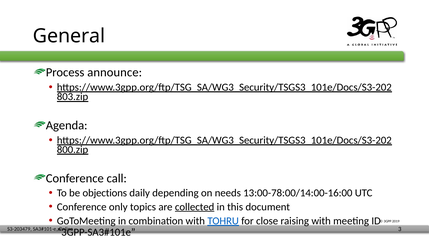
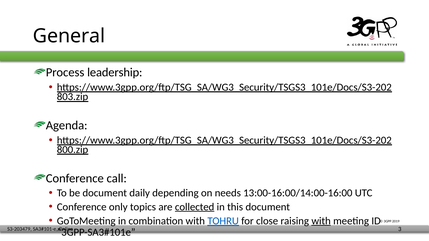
announce: announce -> leadership (115, 73)
be objections: objections -> document (105, 193)
13:00-78:00/14:00-16:00: 13:00-78:00/14:00-16:00 -> 13:00-16:00/14:00-16:00 (298, 193)
with underline: none -> present (321, 221)
